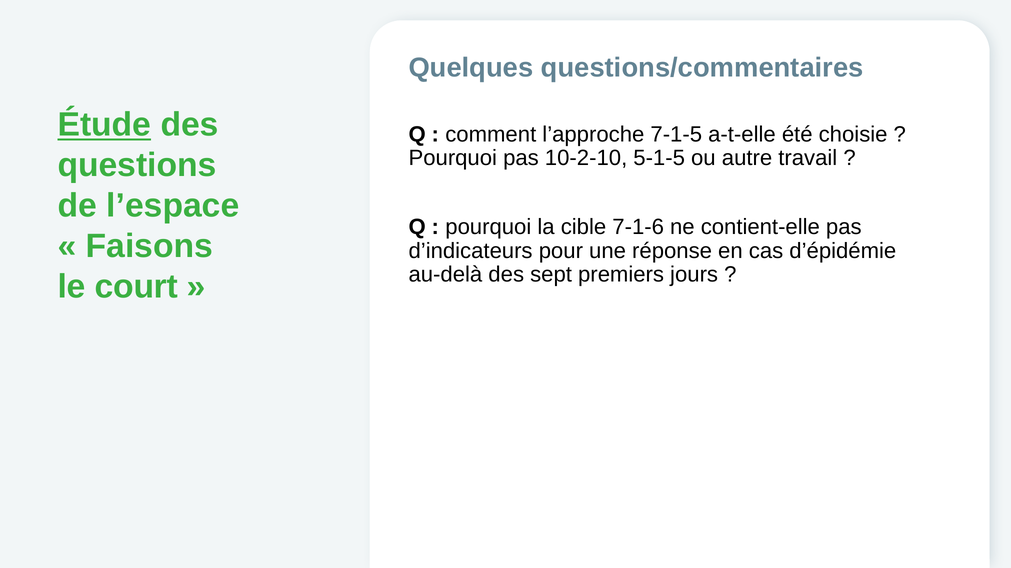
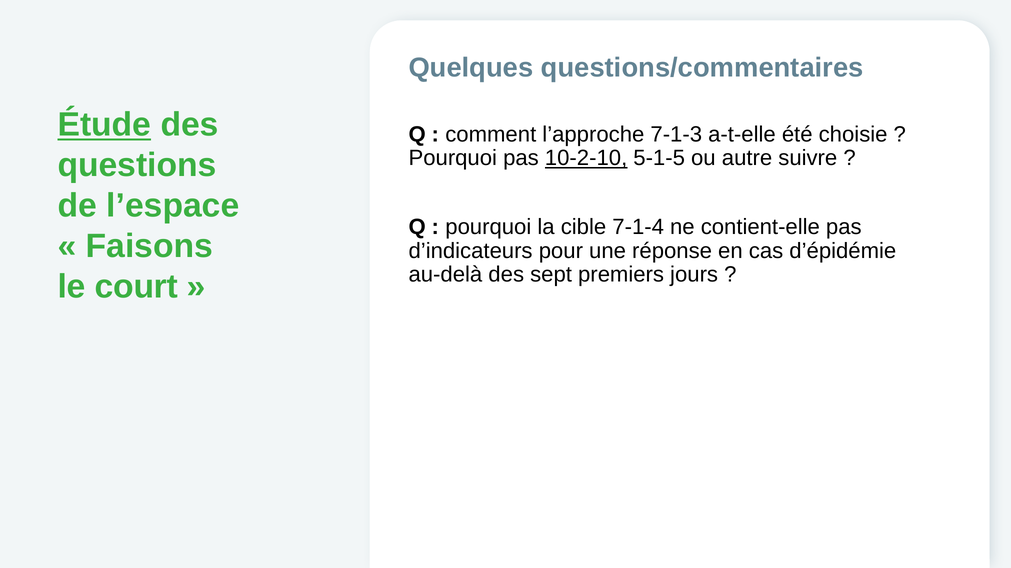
7-1-5: 7-1-5 -> 7-1-3 (676, 134)
10-2-10 underline: none -> present (586, 158)
travail: travail -> suivre (808, 158)
7-1-6: 7-1-6 -> 7-1-4 (638, 227)
